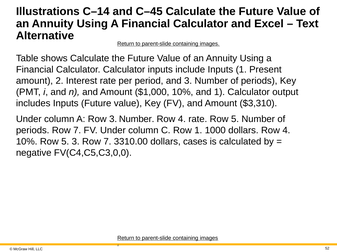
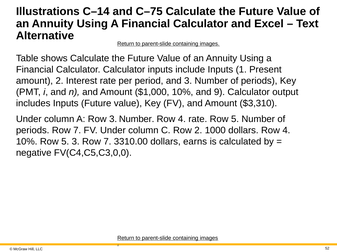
C–45: C–45 -> C–75 (149, 12)
and 1: 1 -> 9 (219, 92)
Row 1: 1 -> 2 (198, 131)
cases: cases -> earns (195, 142)
